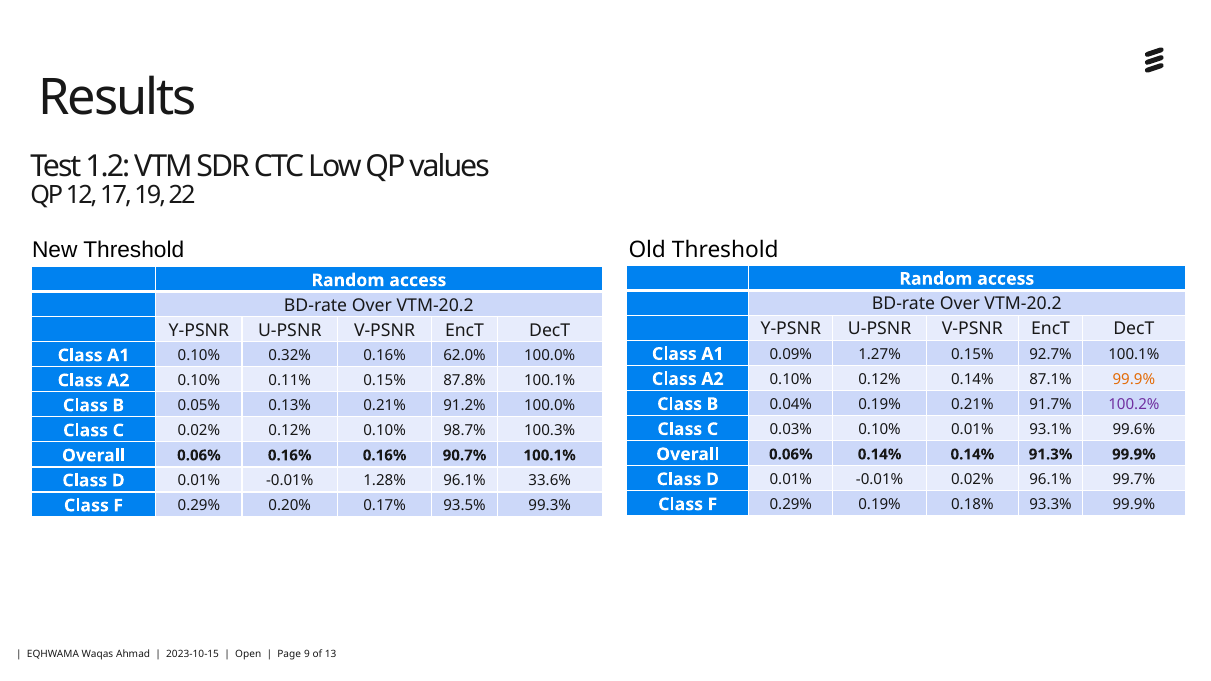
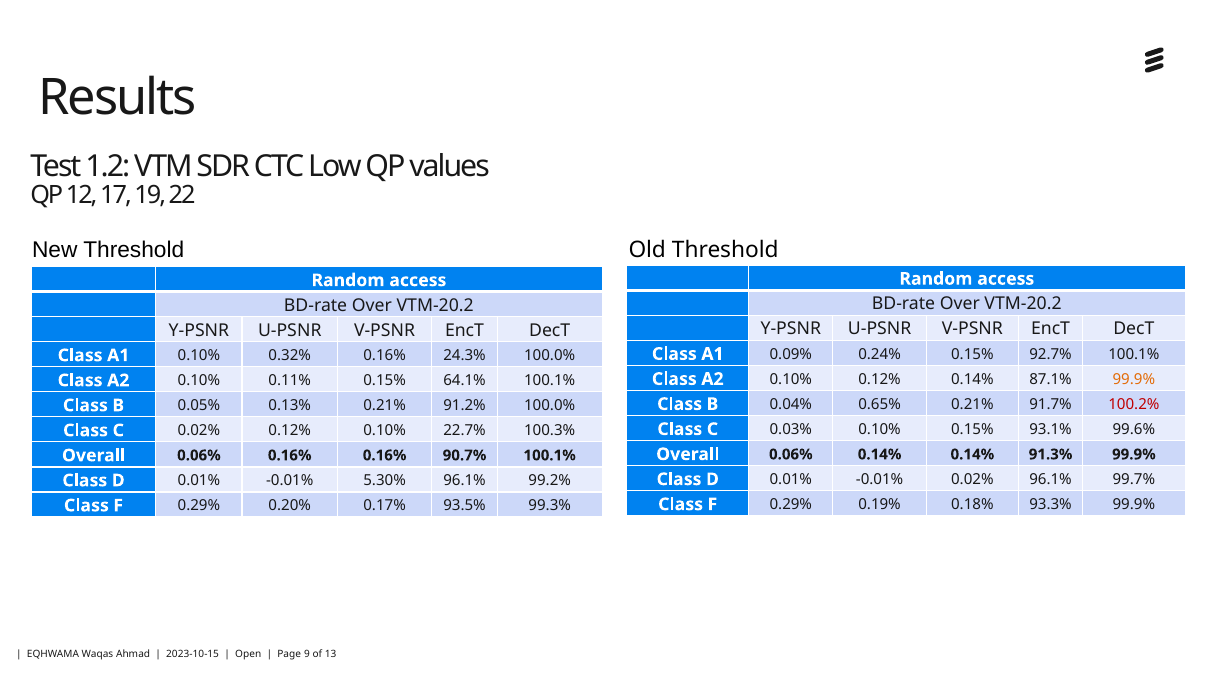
1.27%: 1.27% -> 0.24% (880, 354)
62.0%: 62.0% -> 24.3% (465, 355)
87.8%: 87.8% -> 64.1% (465, 380)
0.04% 0.19%: 0.19% -> 0.65% (880, 404)
100.2% colour: purple -> red (1134, 404)
0.10% 0.01%: 0.01% -> 0.15% (972, 429)
98.7%: 98.7% -> 22.7% (465, 430)
1.28%: 1.28% -> 5.30% (385, 481)
33.6%: 33.6% -> 99.2% (550, 481)
